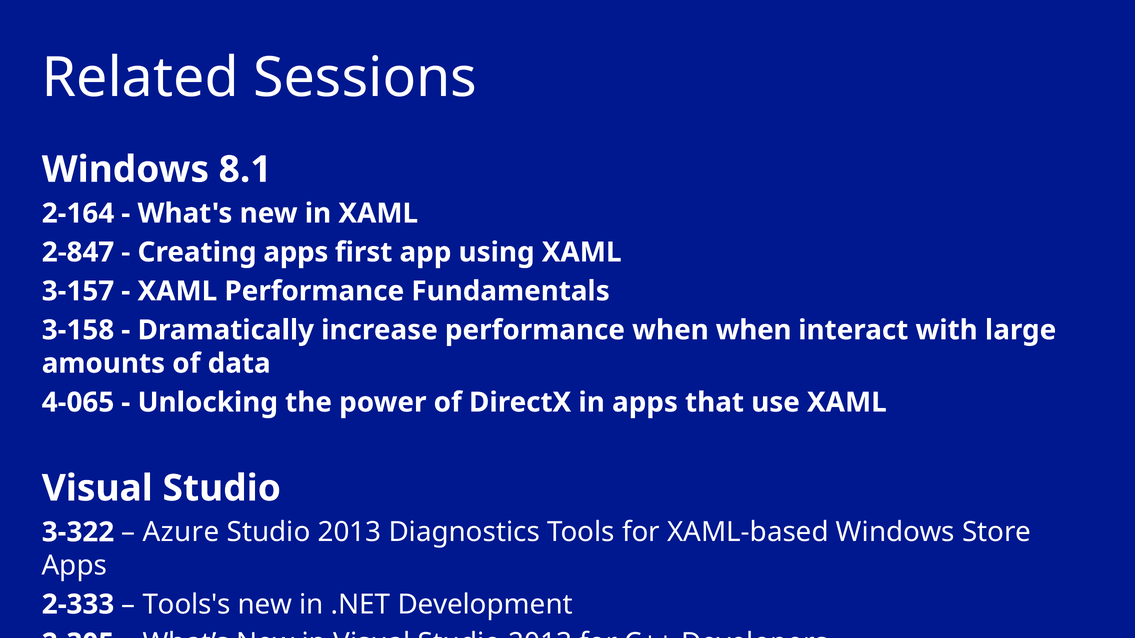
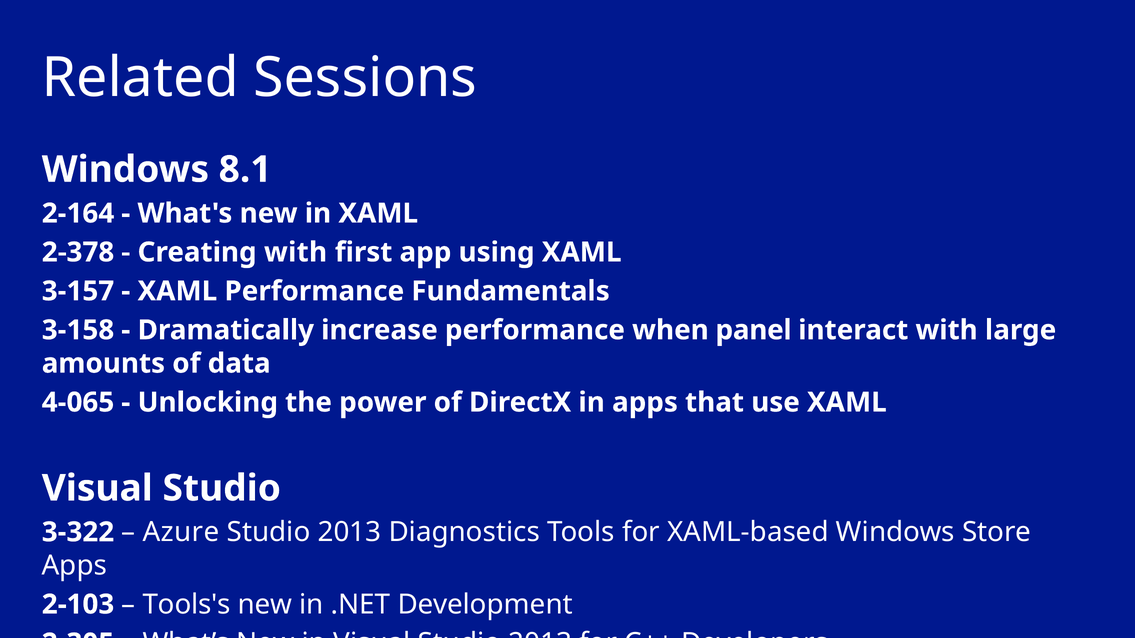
2-847: 2-847 -> 2-378 (78, 252)
Creating apps: apps -> with (296, 252)
when when: when -> panel (754, 330)
2-333: 2-333 -> 2-103 (78, 605)
